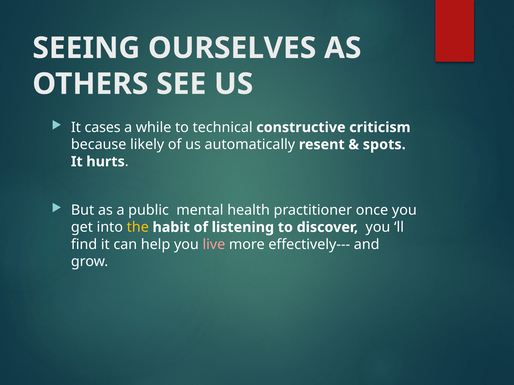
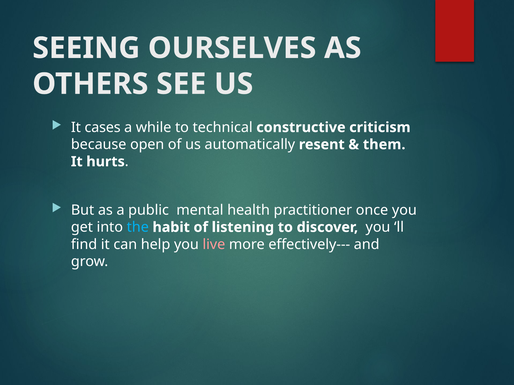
likely: likely -> open (147, 145)
spots: spots -> them (384, 145)
the colour: yellow -> light blue (138, 228)
